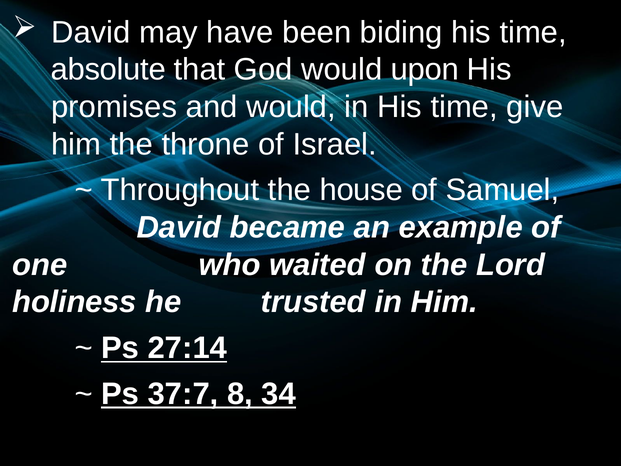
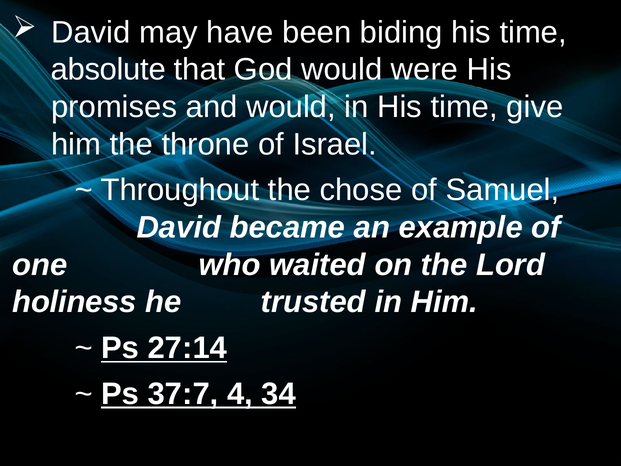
upon: upon -> were (425, 70)
house: house -> chose (361, 190)
8: 8 -> 4 (240, 394)
